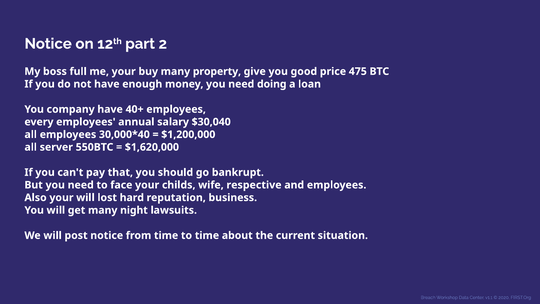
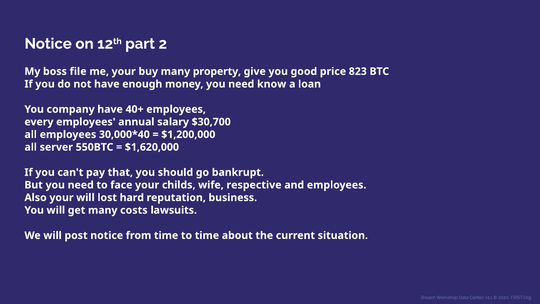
full: full -> file (78, 71)
475: 475 -> 823 (358, 71)
doing: doing -> know (272, 84)
$30,040: $30,040 -> $30,700 (211, 122)
night: night -> costs (134, 210)
